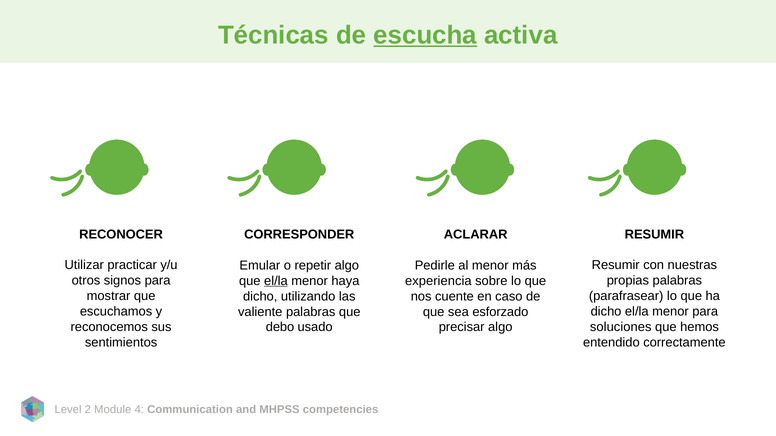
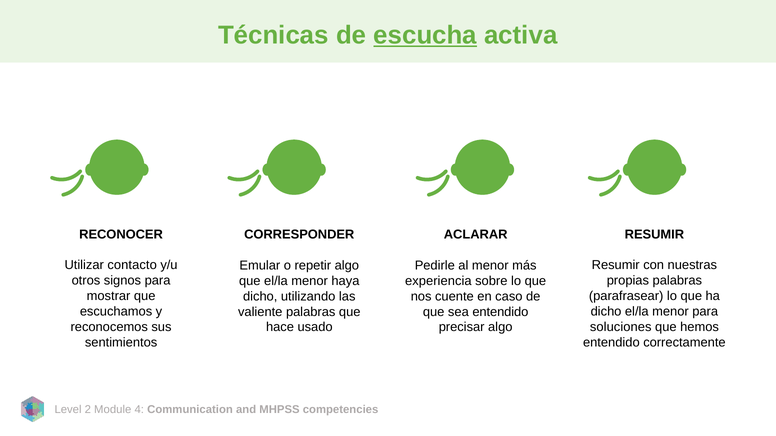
practicar: practicar -> contacto (132, 266)
el/la underline: present -> none (276, 281)
sea esforzado: esforzado -> entendido (500, 312)
debo: debo -> hace (280, 328)
